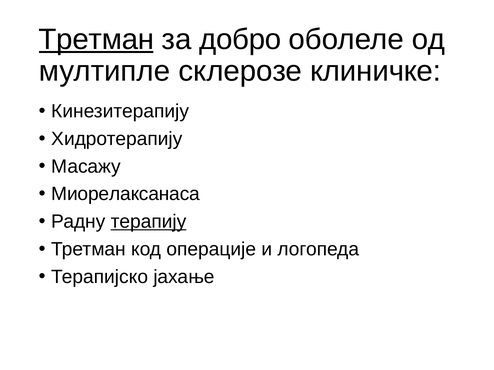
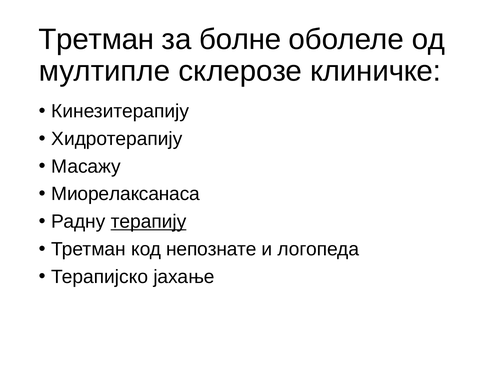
Третман underline: present -> none (96, 39)
добро: добро -> болне (240, 39)
операције: операције -> непознате (211, 249)
